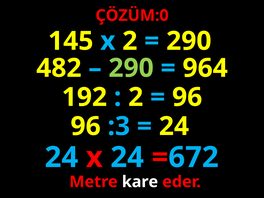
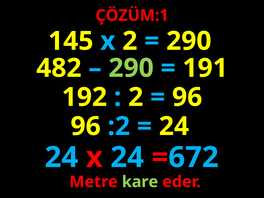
ÇÖZÜM:0: ÇÖZÜM:0 -> ÇÖZÜM:1 (132, 15)
964: 964 -> 191 (205, 68)
:3: :3 -> :2 (119, 126)
kare colour: white -> light green (140, 182)
